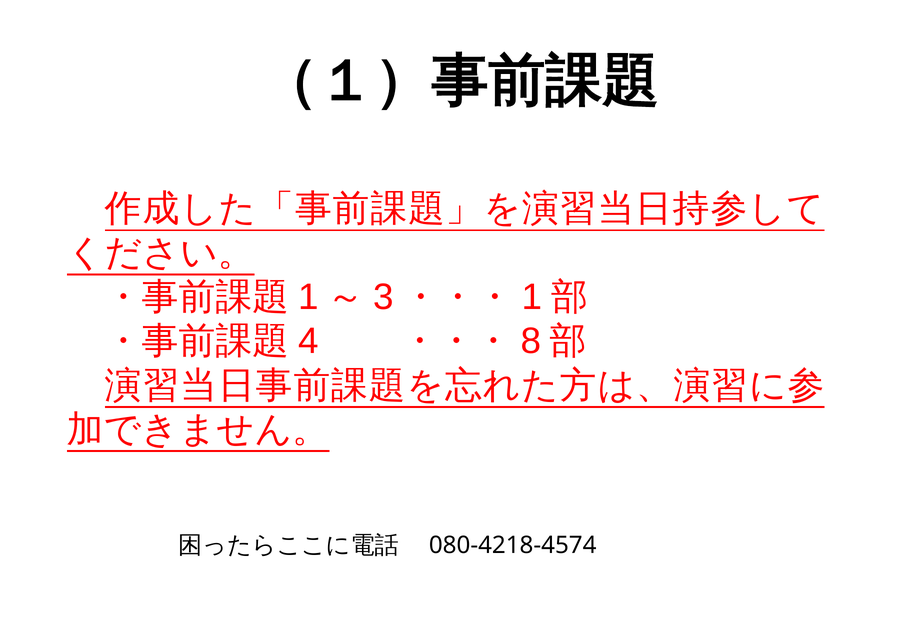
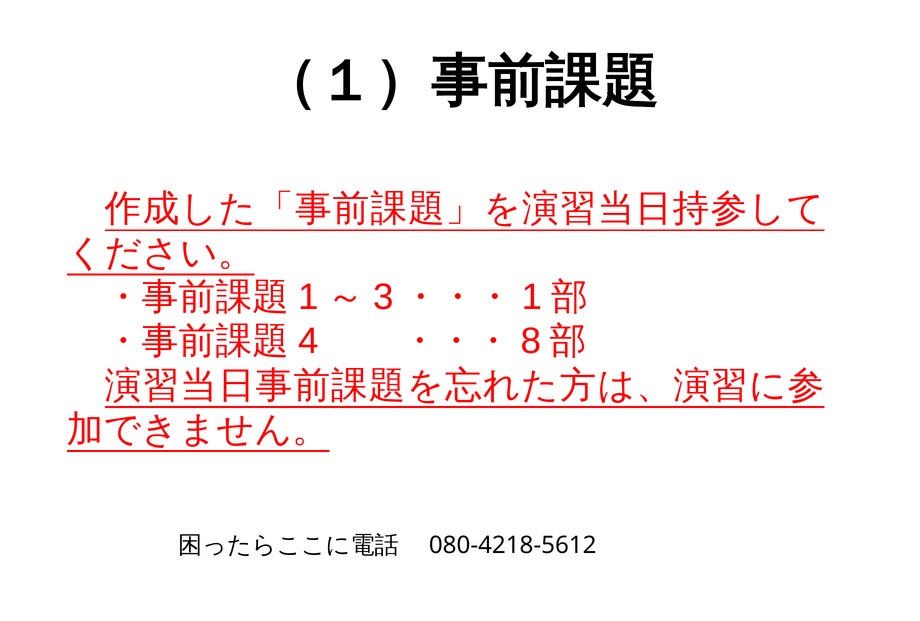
080-4218-4574: 080-4218-4574 -> 080-4218-5612 (513, 546)
